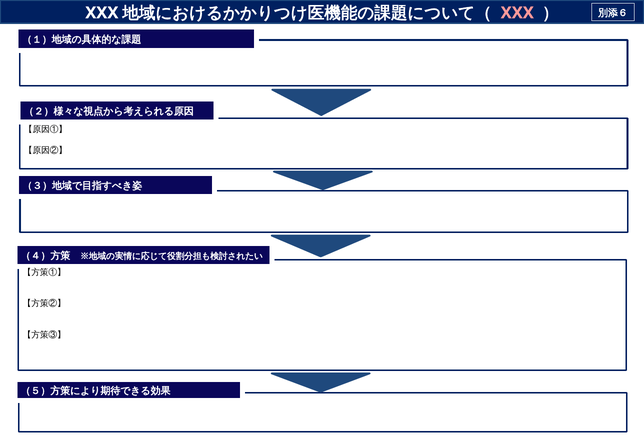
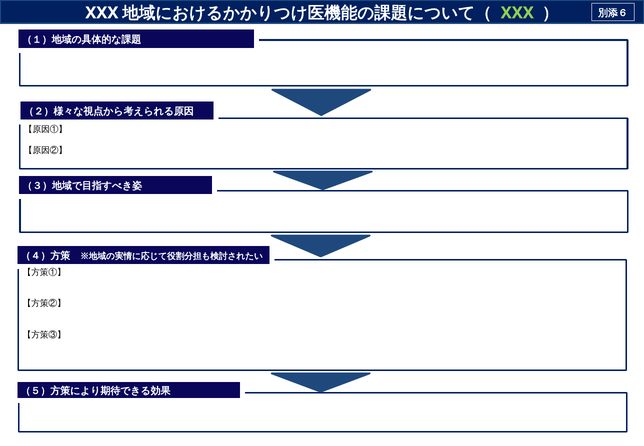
XXX colour: pink -> light green (517, 13)
